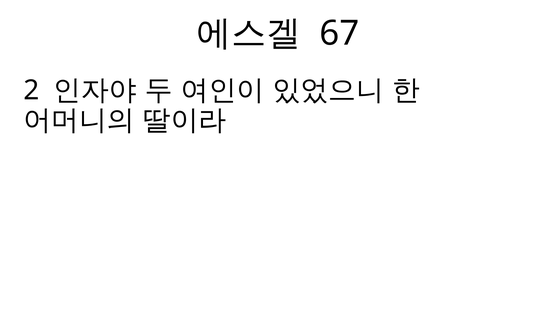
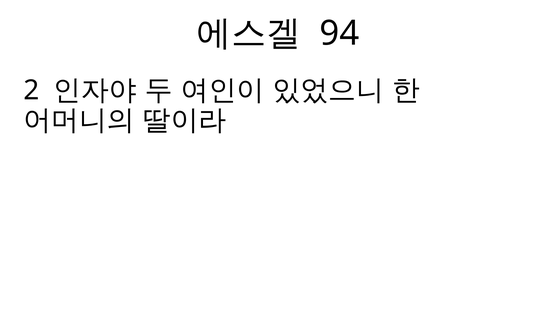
67: 67 -> 94 (339, 33)
